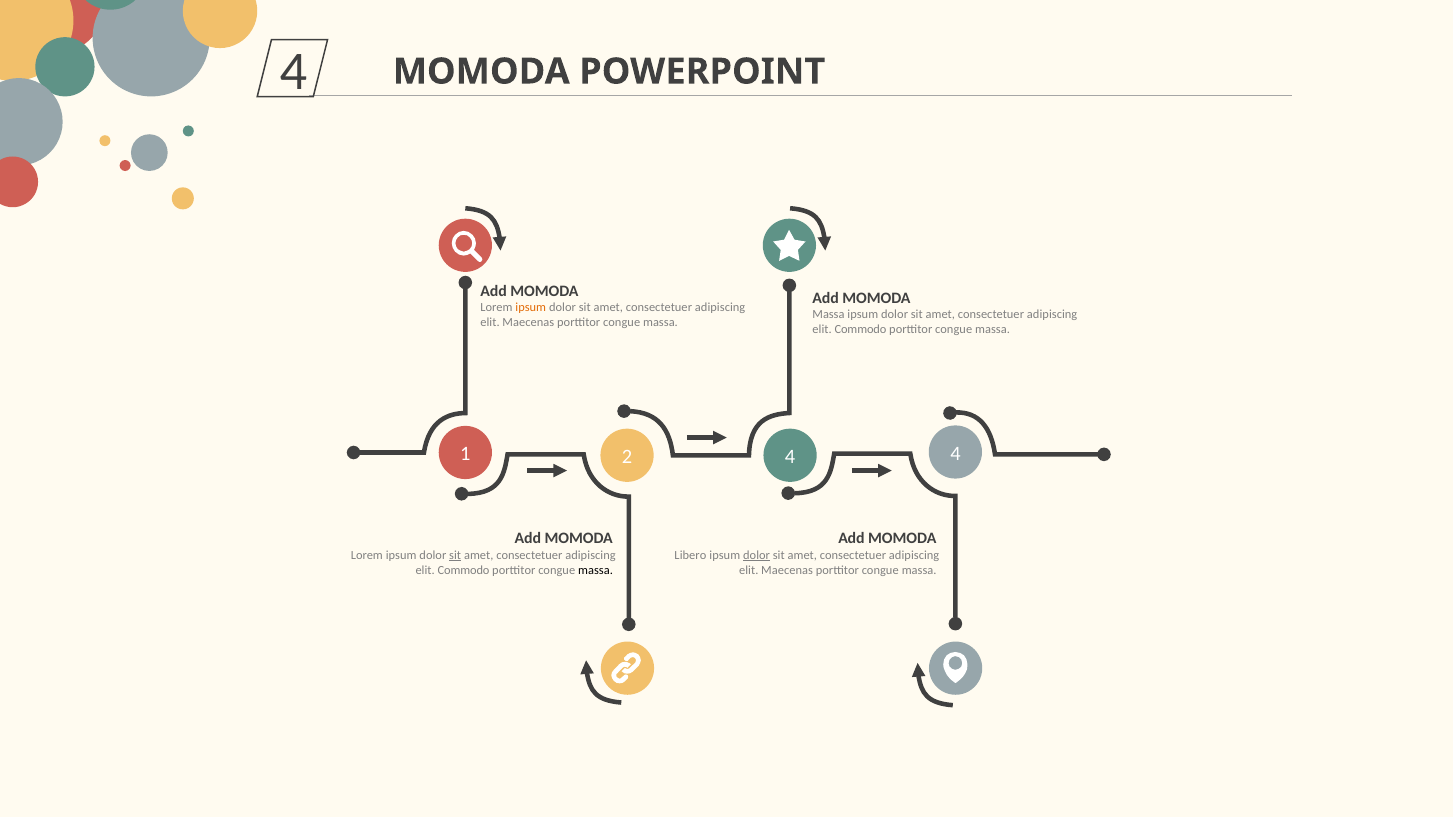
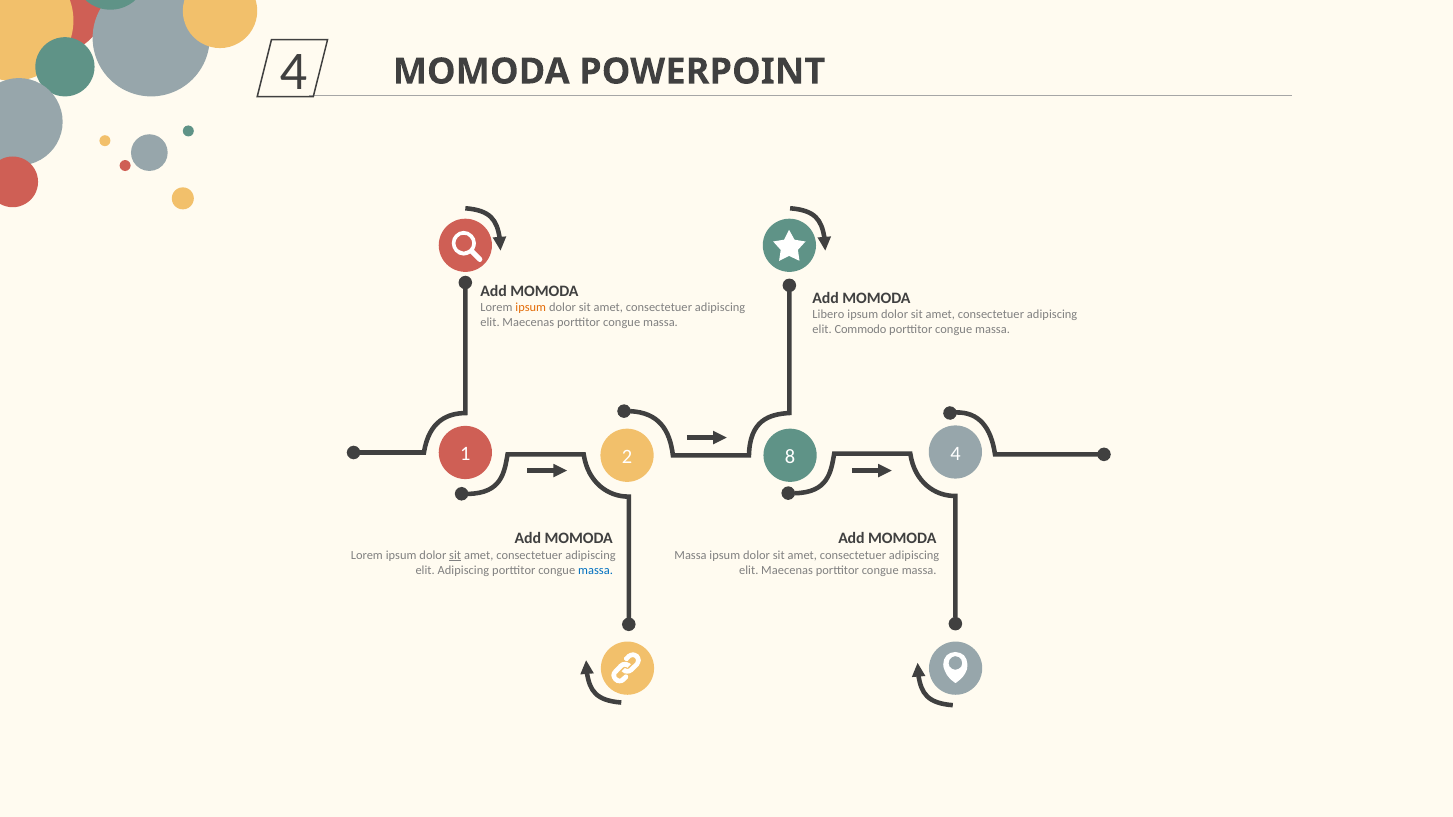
Massa: Massa -> Libero (828, 315)
1 4: 4 -> 8 (790, 457)
Libero: Libero -> Massa (690, 555)
dolor underline: present -> none (757, 555)
Commodo: Commodo -> Adipiscing (463, 570)
massa colour: black -> blue (596, 570)
